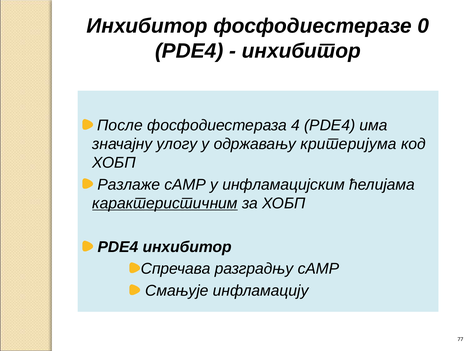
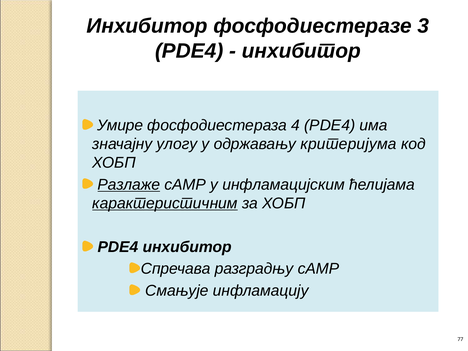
0: 0 -> 3 (423, 26)
После: После -> Умире (120, 125)
Разлаже underline: none -> present (129, 185)
